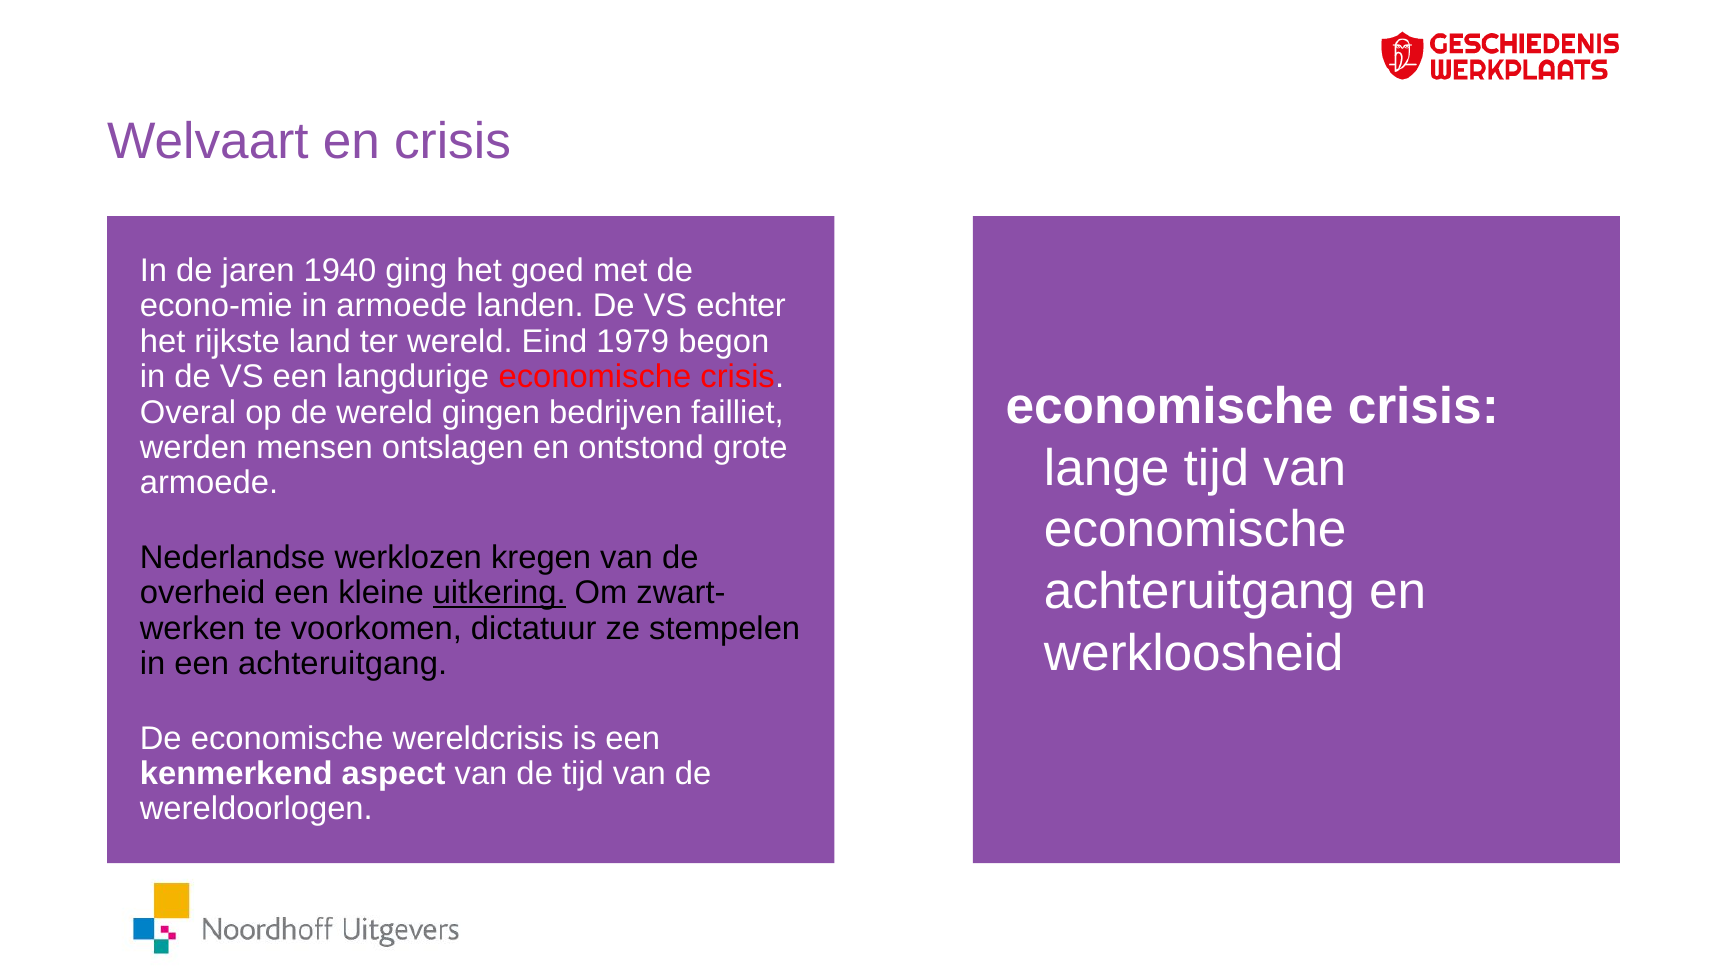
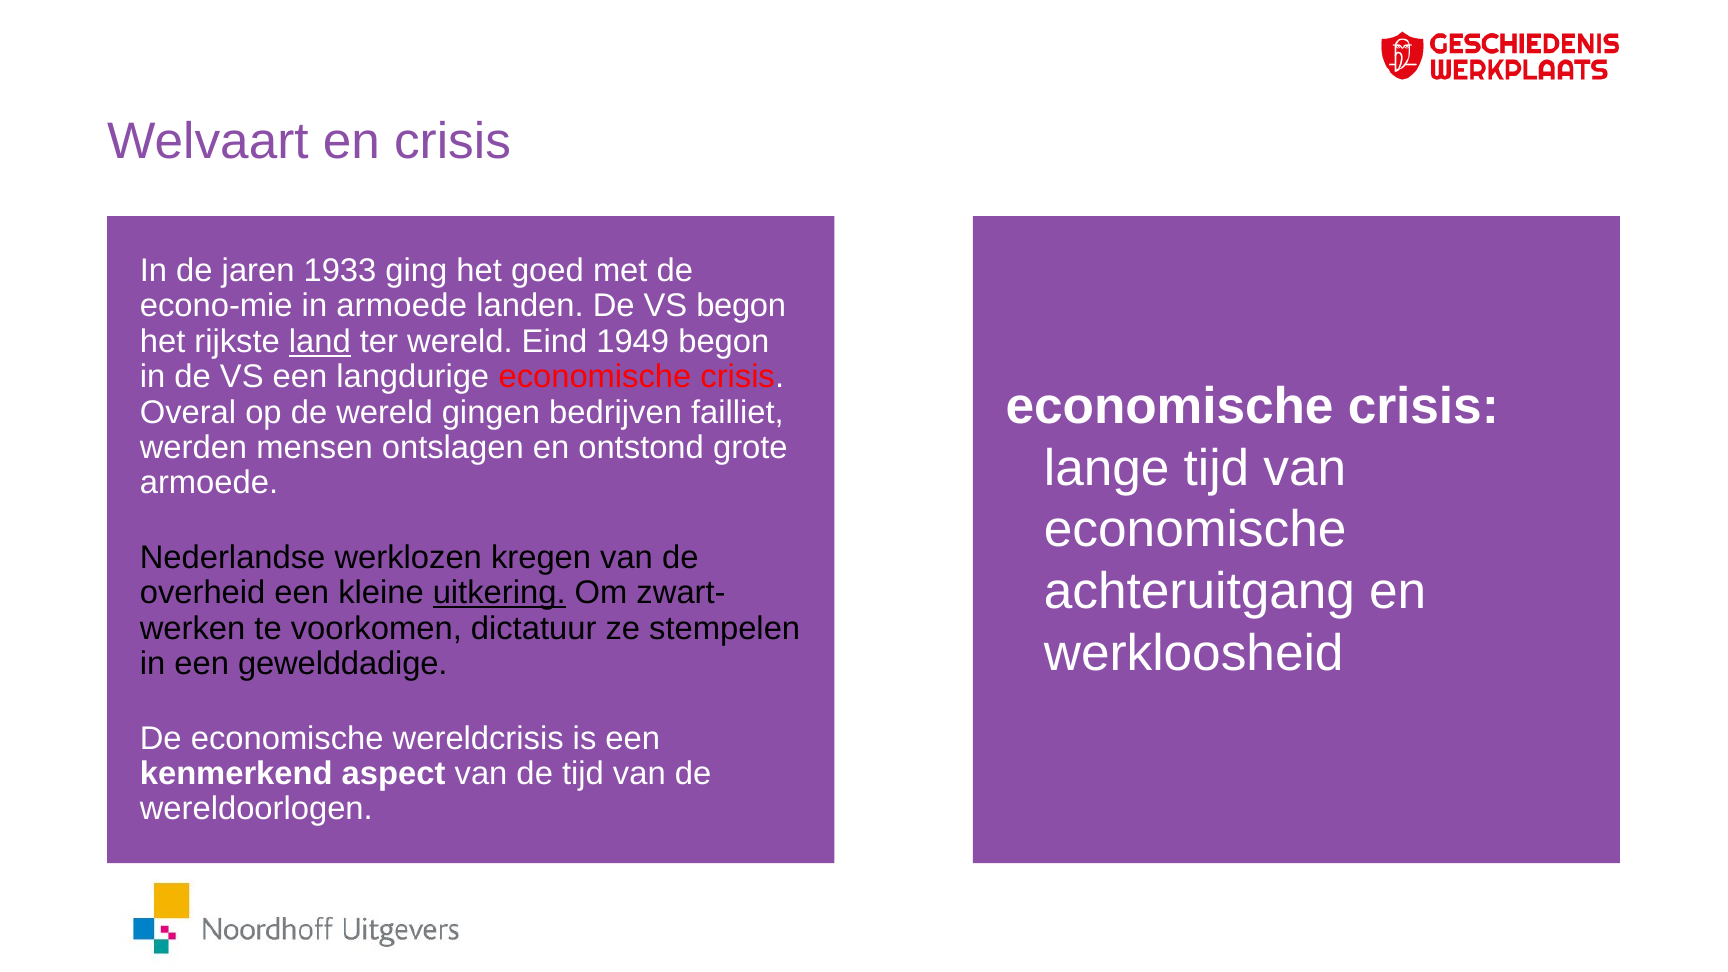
1940: 1940 -> 1933 (340, 271)
VS echter: echter -> begon (741, 306)
land underline: none -> present (320, 342)
1979: 1979 -> 1949 (633, 342)
een achteruitgang: achteruitgang -> gewelddadige (343, 664)
